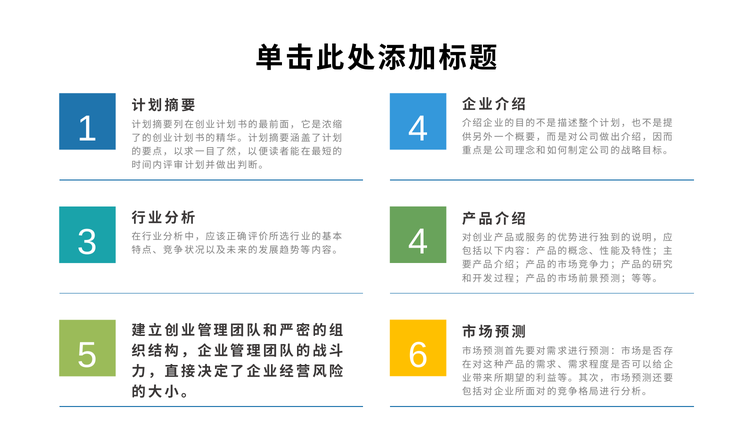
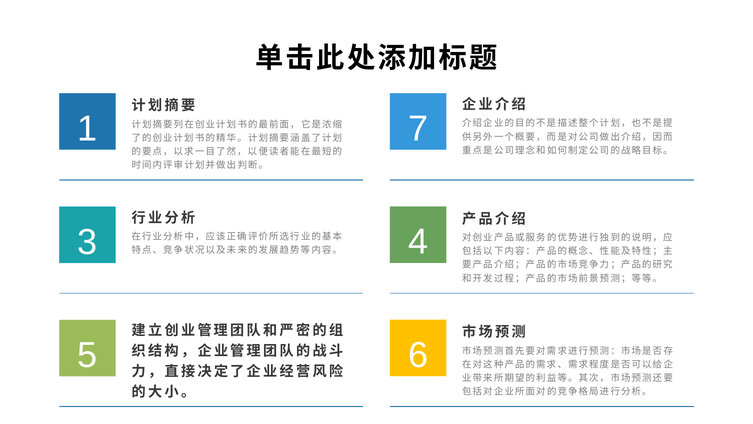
1 4: 4 -> 7 (418, 129)
